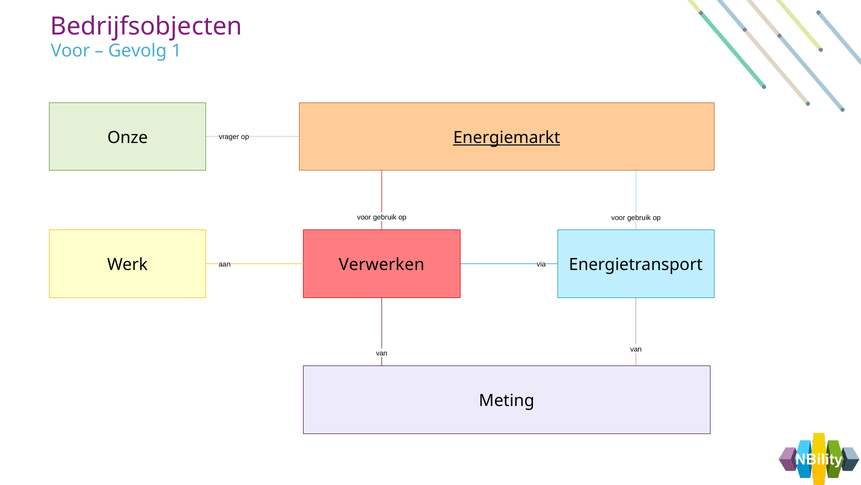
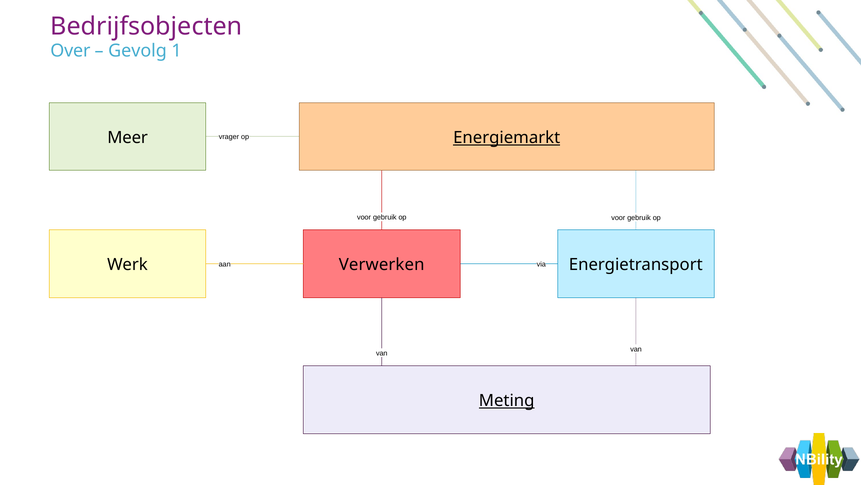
Voor: Voor -> Over (70, 51)
Onze: Onze -> Meer (128, 137)
Meting underline: none -> present (507, 400)
